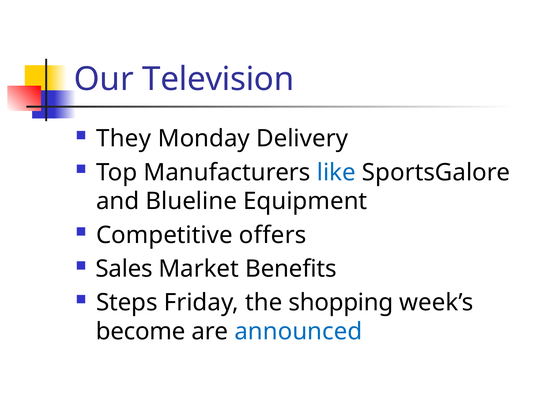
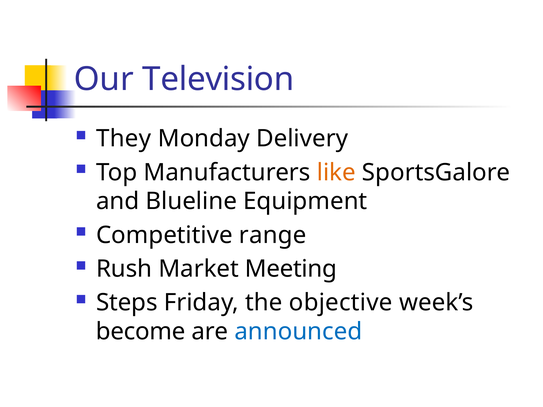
like colour: blue -> orange (336, 173)
offers: offers -> range (273, 235)
Sales: Sales -> Rush (124, 269)
Benefits: Benefits -> Meeting (291, 269)
shopping: shopping -> objective (341, 303)
